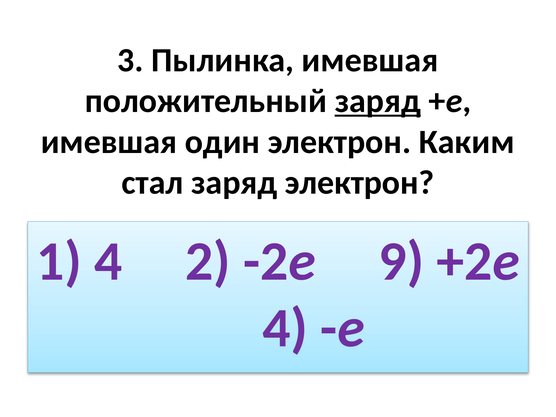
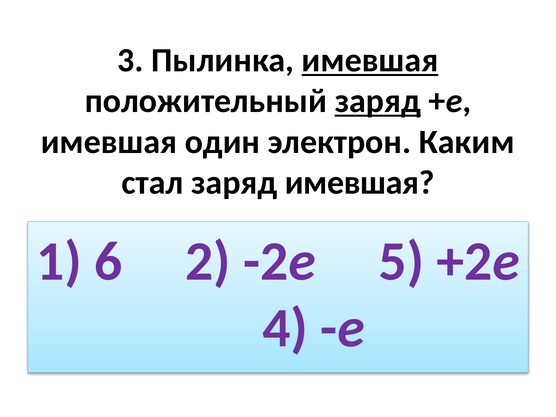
имевшая underline: none -> present (370, 60)
заряд электрон: электрон -> имевшая (360, 183)
1 4: 4 -> 6 (108, 262)
9: 9 -> 5 (401, 262)
